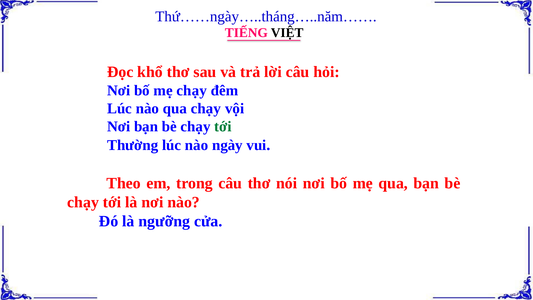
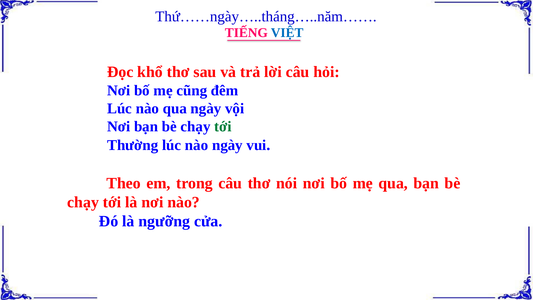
VIỆT colour: black -> blue (287, 33)
mẹ chạy: chạy -> cũng (192, 90)
qua chạy: chạy -> ngày (206, 108)
